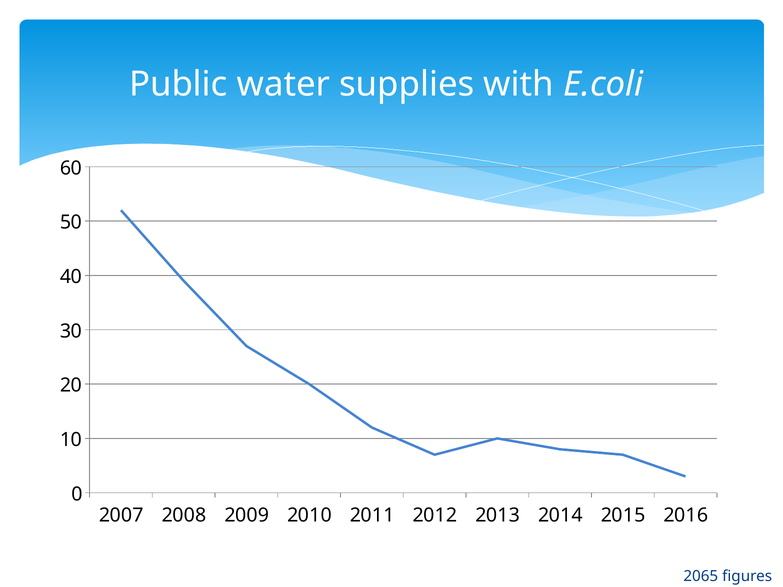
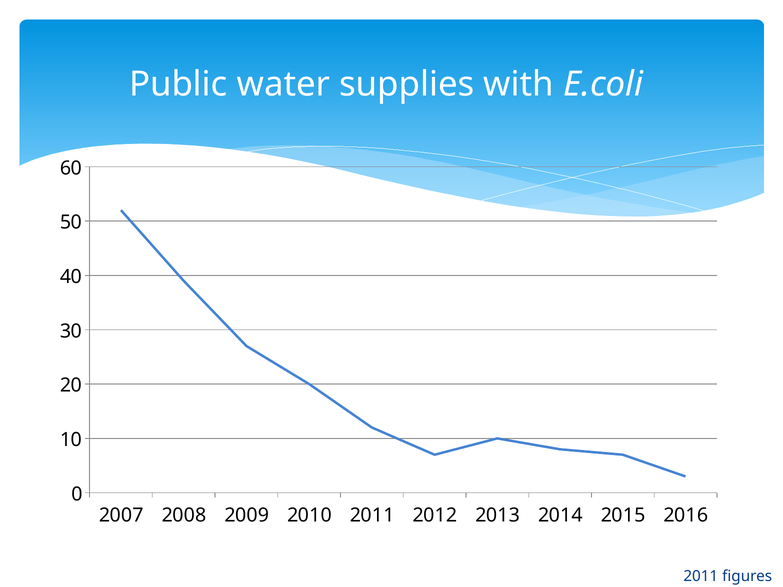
2065: 2065 -> 2011 (701, 577)
